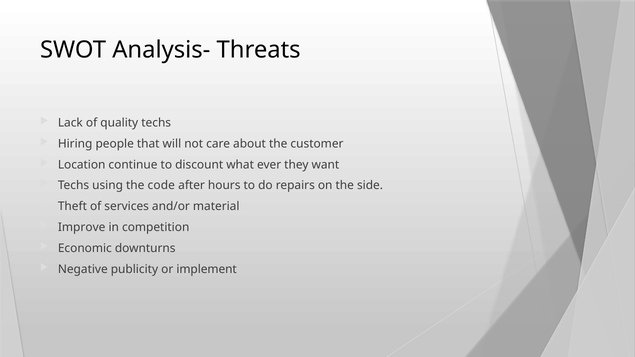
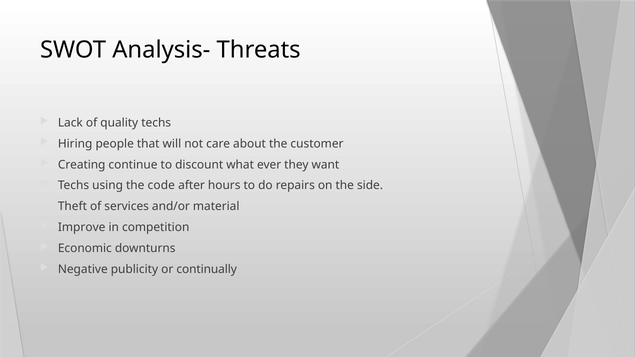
Location: Location -> Creating (82, 165)
implement: implement -> continually (207, 269)
